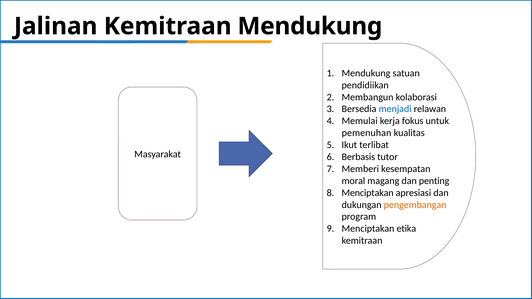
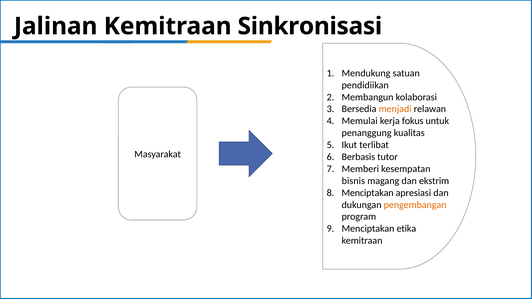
Mendukung: Mendukung -> Sinkronisasi (310, 26)
menjadi colour: blue -> orange (395, 109)
pemenuhan: pemenuhan -> penanggung (367, 133)
moral: moral -> bisnis (353, 181)
penting: penting -> ekstrim (434, 181)
